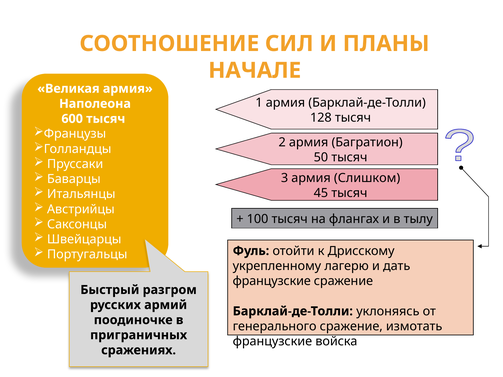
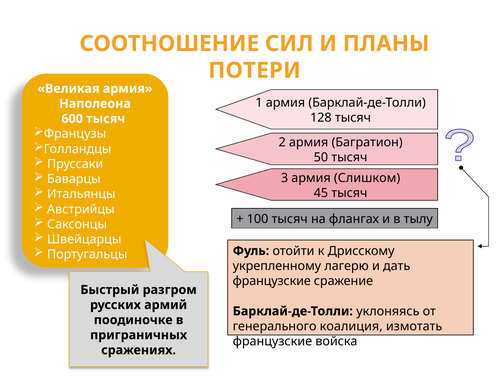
НАЧАЛЕ: НАЧАЛЕ -> ПОТЕРИ (255, 70)
генерального сражение: сражение -> коалиция (351, 326)
